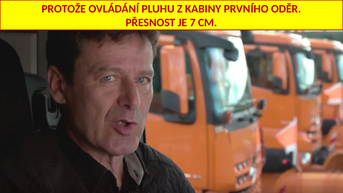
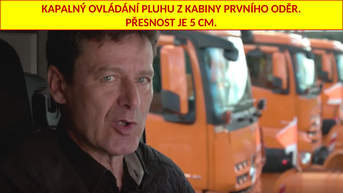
PROTOŽE: PROTOŽE -> KAPALNÝ (64, 9)
7: 7 -> 5 (193, 23)
